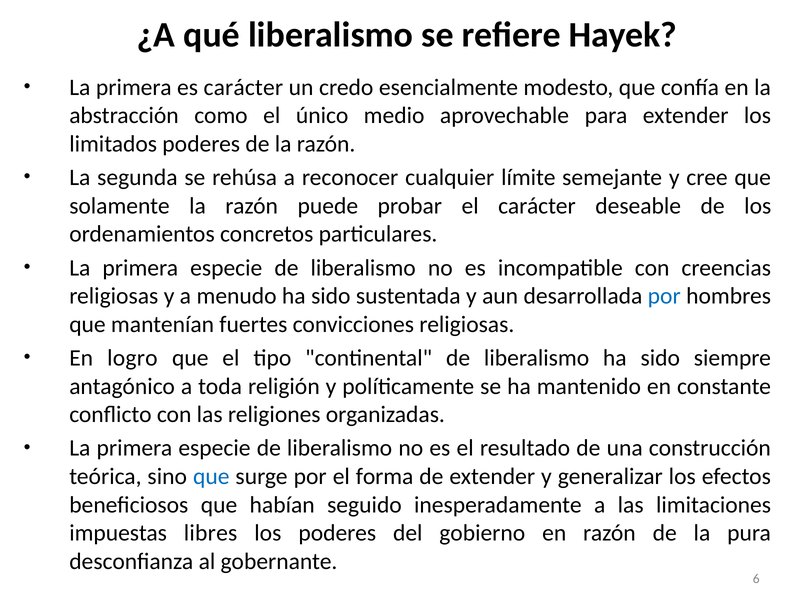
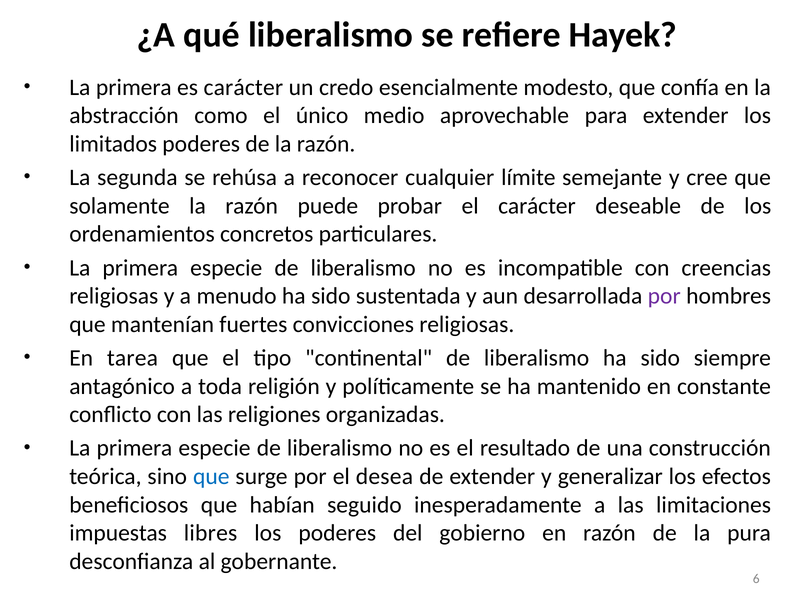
por colour: blue -> purple (664, 296)
logro: logro -> tarea (132, 358)
forma: forma -> desea (384, 476)
